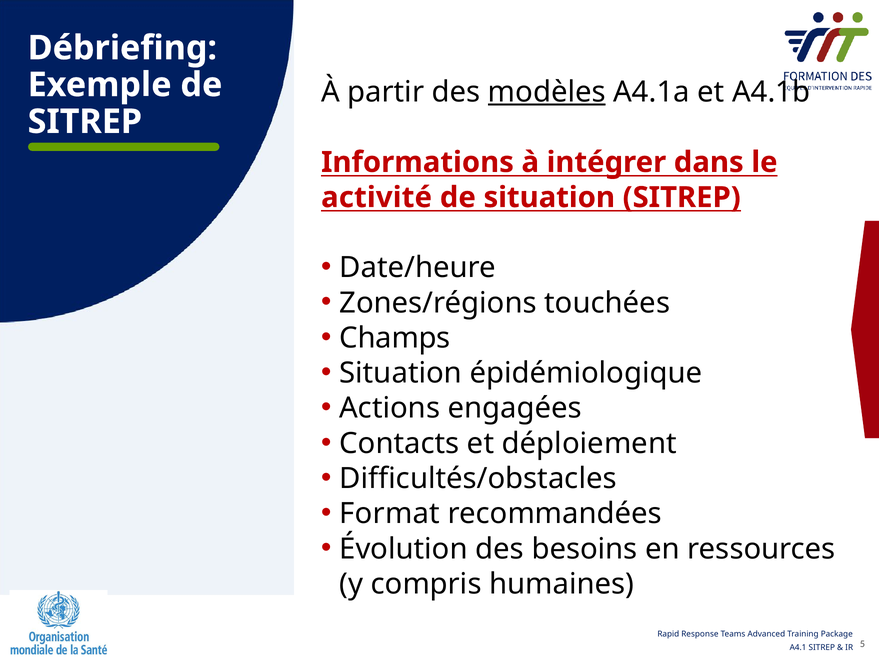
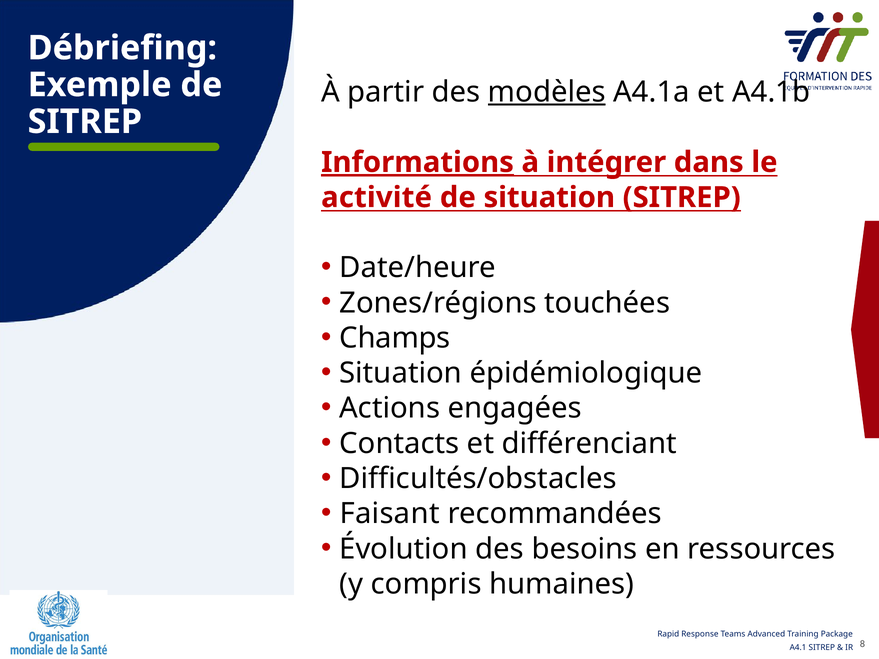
Informations underline: none -> present (417, 162)
déploiement: déploiement -> différenciant (589, 444)
Format: Format -> Faisant (390, 514)
5: 5 -> 8 (862, 644)
